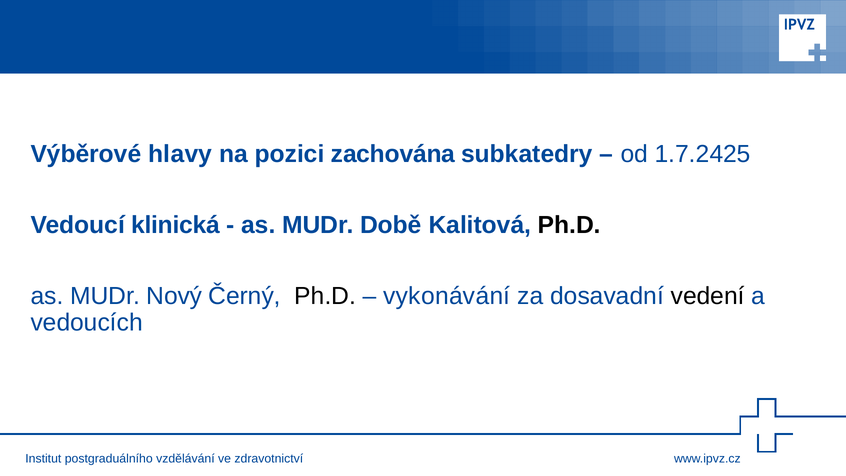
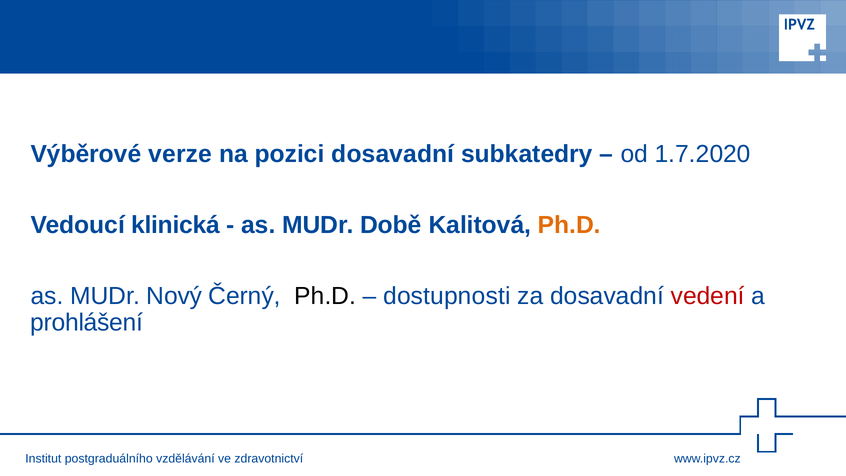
hlavy: hlavy -> verze (180, 154)
pozici zachována: zachována -> dosavadní (393, 154)
1.7.2425: 1.7.2425 -> 1.7.2020 (703, 154)
Ph.D colour: black -> orange (569, 225)
vykonávání: vykonávání -> dostupnosti (447, 296)
vedení colour: black -> red (708, 296)
vedoucích: vedoucích -> prohlášení (87, 323)
